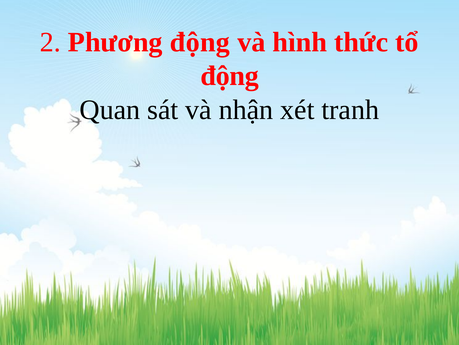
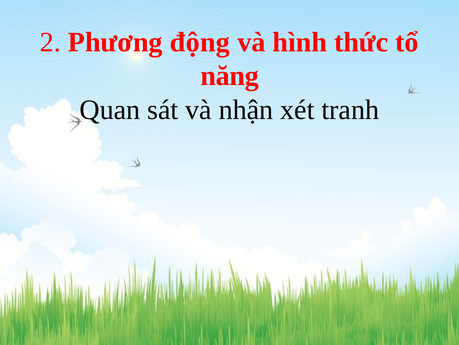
động: động -> năng (230, 76)
